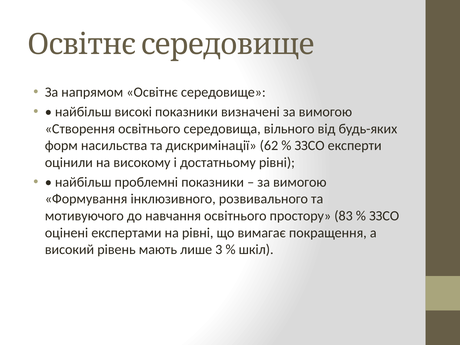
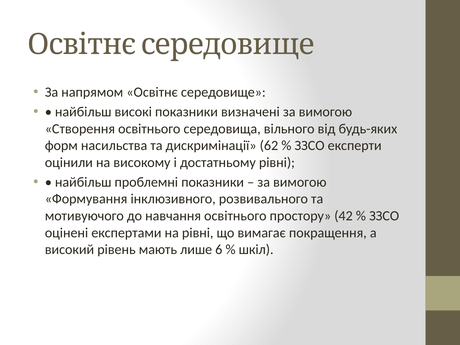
83: 83 -> 42 (343, 216)
3: 3 -> 6 (219, 250)
